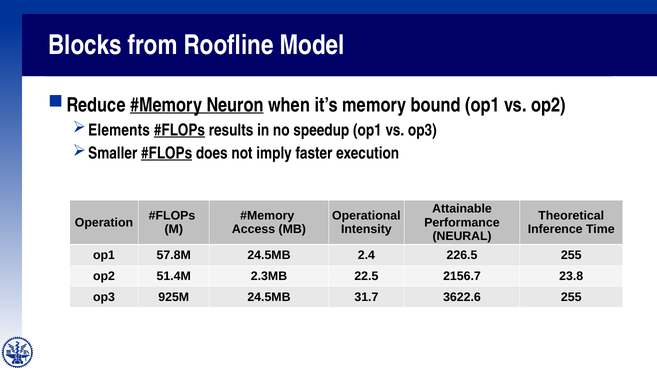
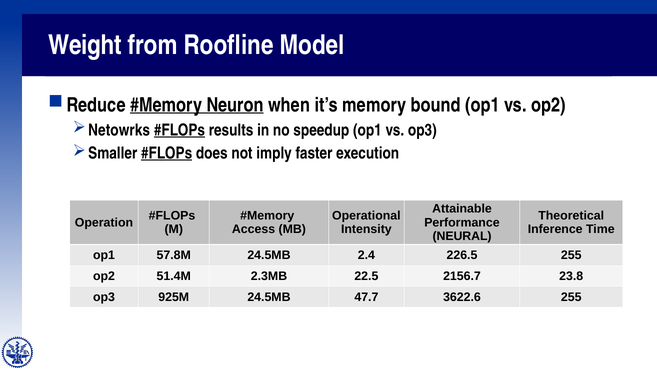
Blocks: Blocks -> Weight (85, 45)
Elements: Elements -> Netowrks (119, 130)
31.7: 31.7 -> 47.7 (366, 297)
